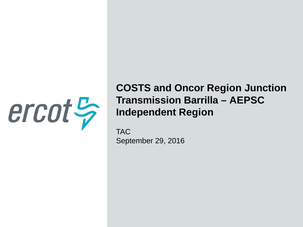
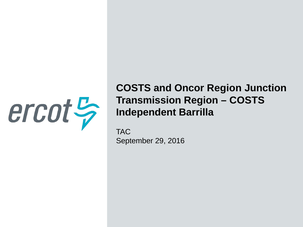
Transmission Barrilla: Barrilla -> Region (201, 100)
AEPSC: AEPSC -> COSTS (247, 100)
Independent Region: Region -> Barrilla (196, 112)
